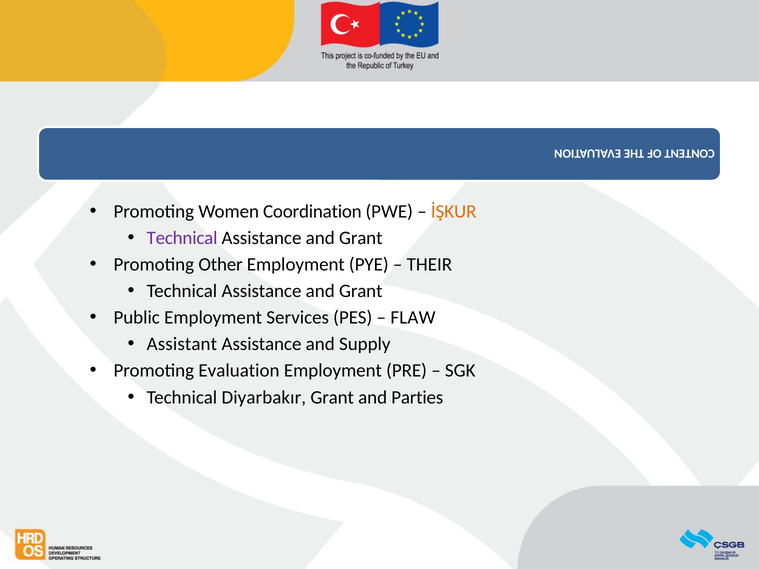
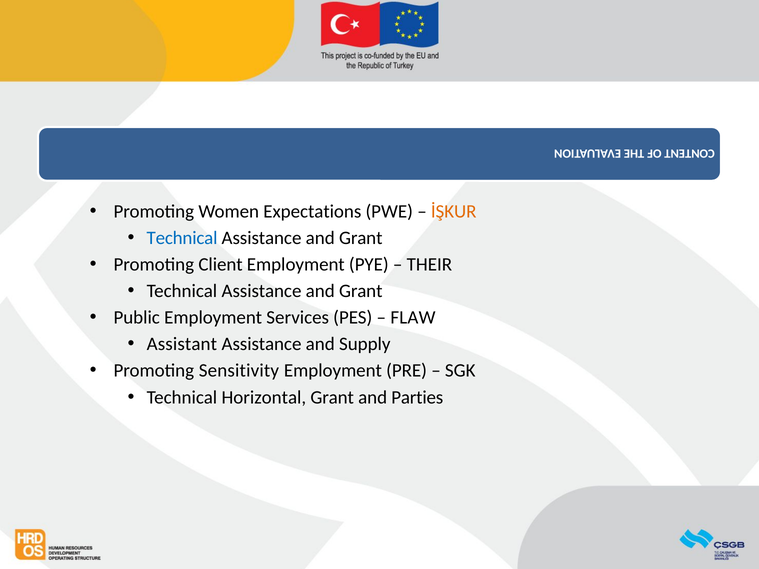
Coordination: Coordination -> Expectations (312, 211)
Technical colour: purple -> blue (182, 238)
Other: Other -> Client (221, 265)
Evaluation: Evaluation -> Sensitivity (239, 371)
Diyarbakır: Diyarbakır -> Horizontal (264, 397)
